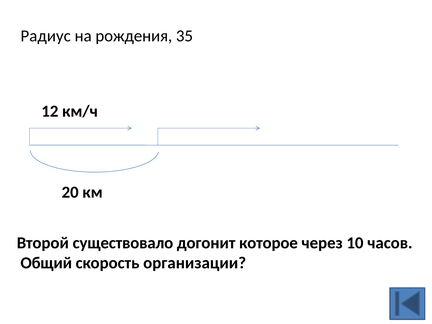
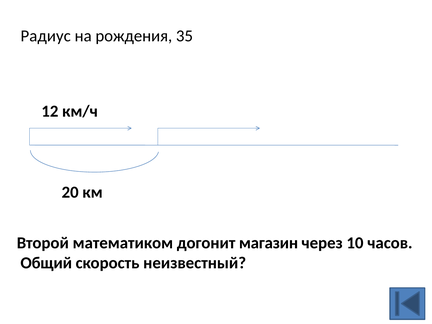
существовало: существовало -> математиком (123, 243)
которое: которое -> магазин (269, 243)
организации: организации -> неизвестный (195, 263)
